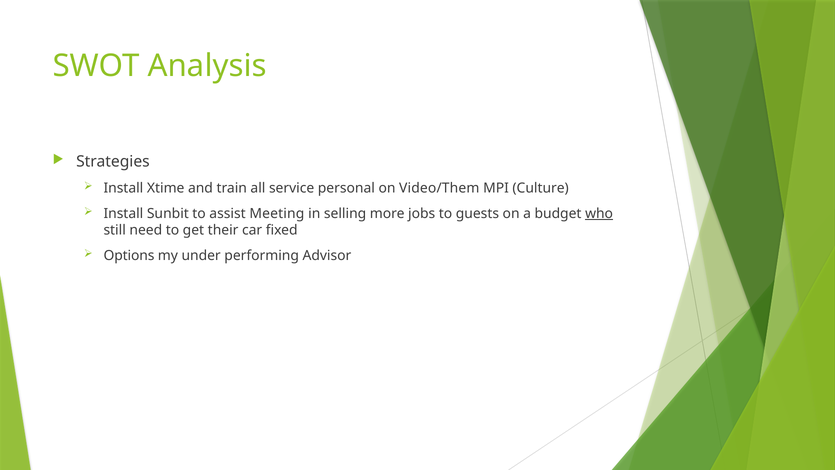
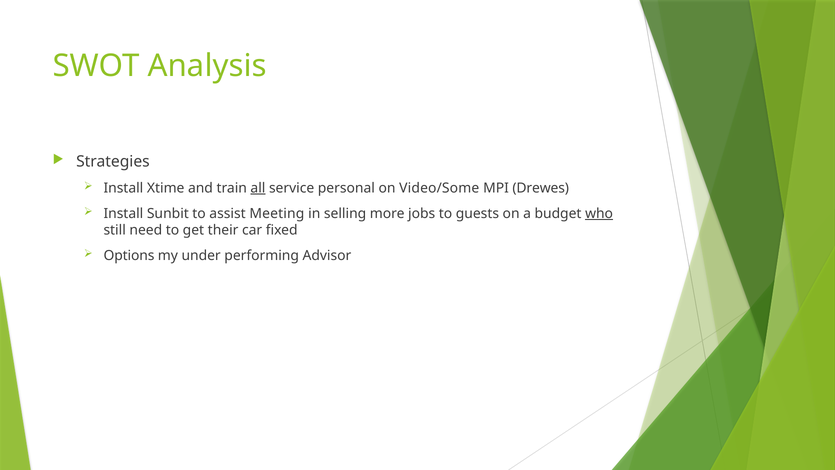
all underline: none -> present (258, 188)
Video/Them: Video/Them -> Video/Some (439, 188)
Culture: Culture -> Drewes (541, 188)
